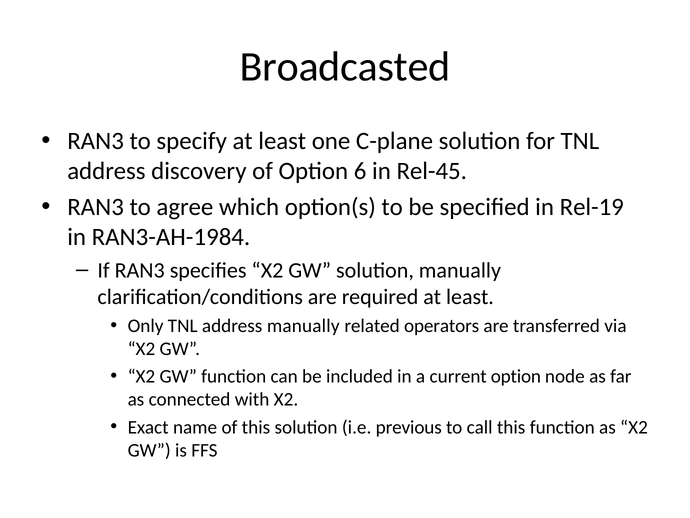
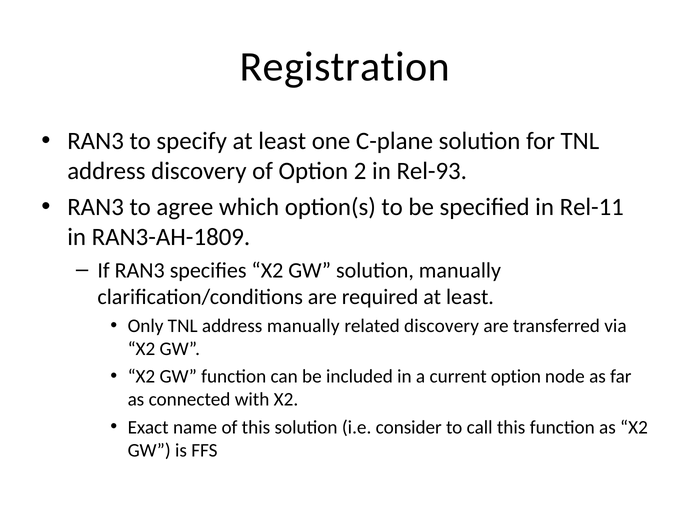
Broadcasted: Broadcasted -> Registration (345, 67)
6: 6 -> 2 (360, 171)
Rel-45: Rel-45 -> Rel-93 (432, 171)
Rel-19: Rel-19 -> Rel-11 (592, 207)
RAN3-AH-1984: RAN3-AH-1984 -> RAN3-AH-1809 (171, 237)
related operators: operators -> discovery (441, 326)
previous: previous -> consider (409, 427)
